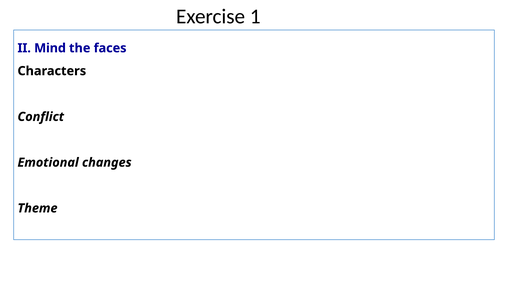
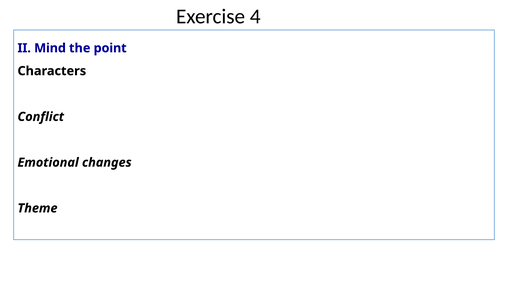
1: 1 -> 4 (255, 17)
faces: faces -> point (110, 48)
